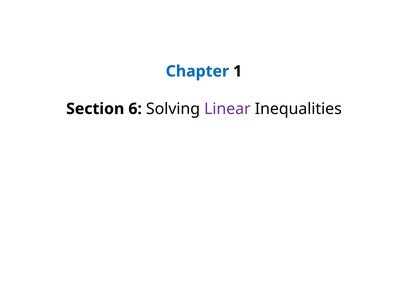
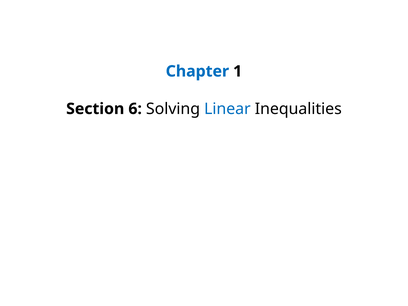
Linear colour: purple -> blue (227, 109)
